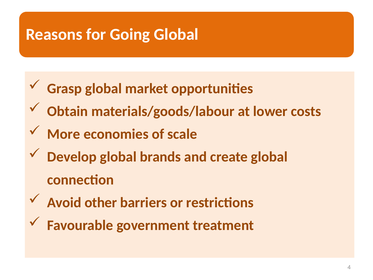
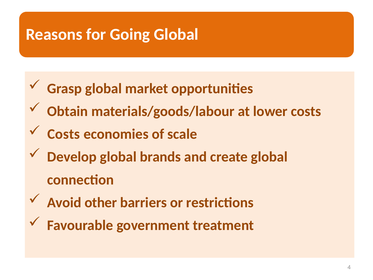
More: More -> Costs (64, 134)
